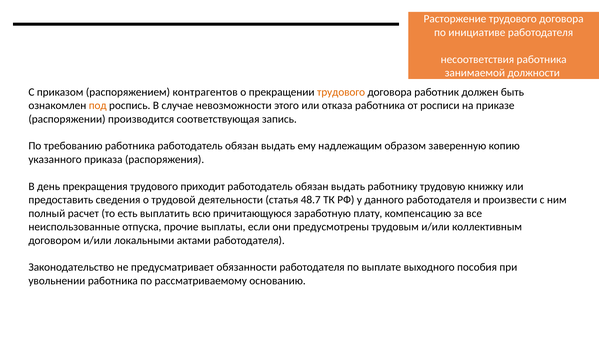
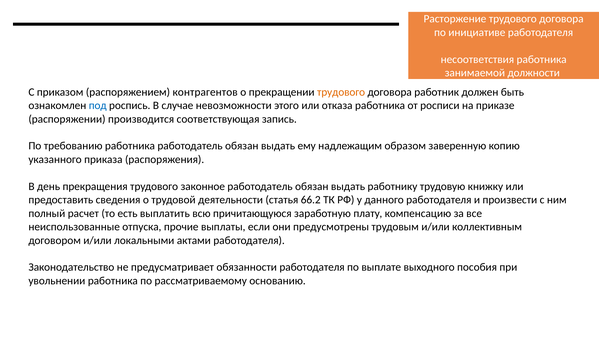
под colour: orange -> blue (98, 105)
приходит: приходит -> законное (203, 186)
48.7: 48.7 -> 66.2 (311, 200)
